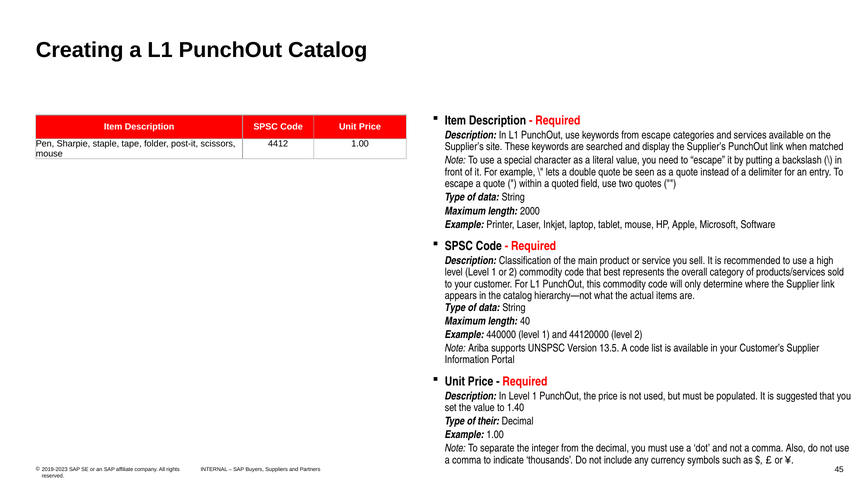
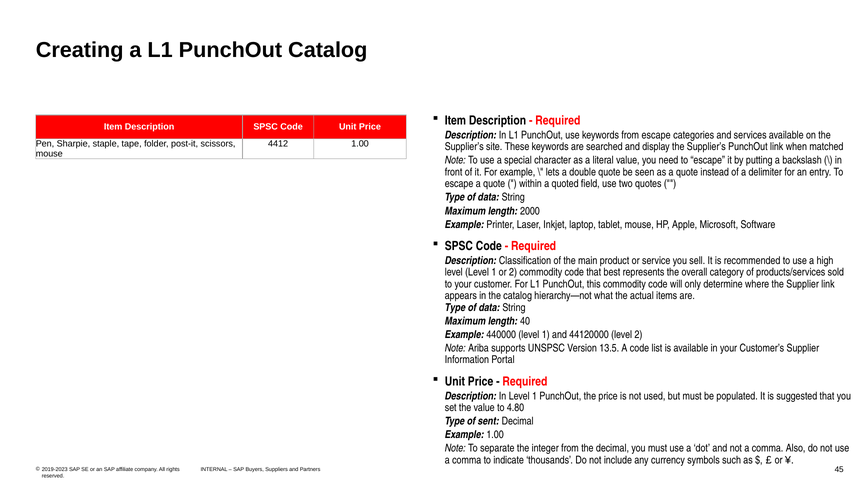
1.40: 1.40 -> 4.80 (516, 408)
their: their -> sent (488, 421)
